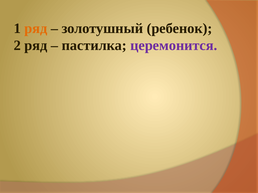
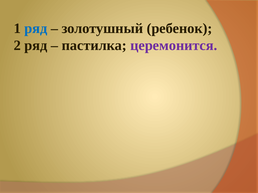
ряд colour: orange -> blue (36, 28)
